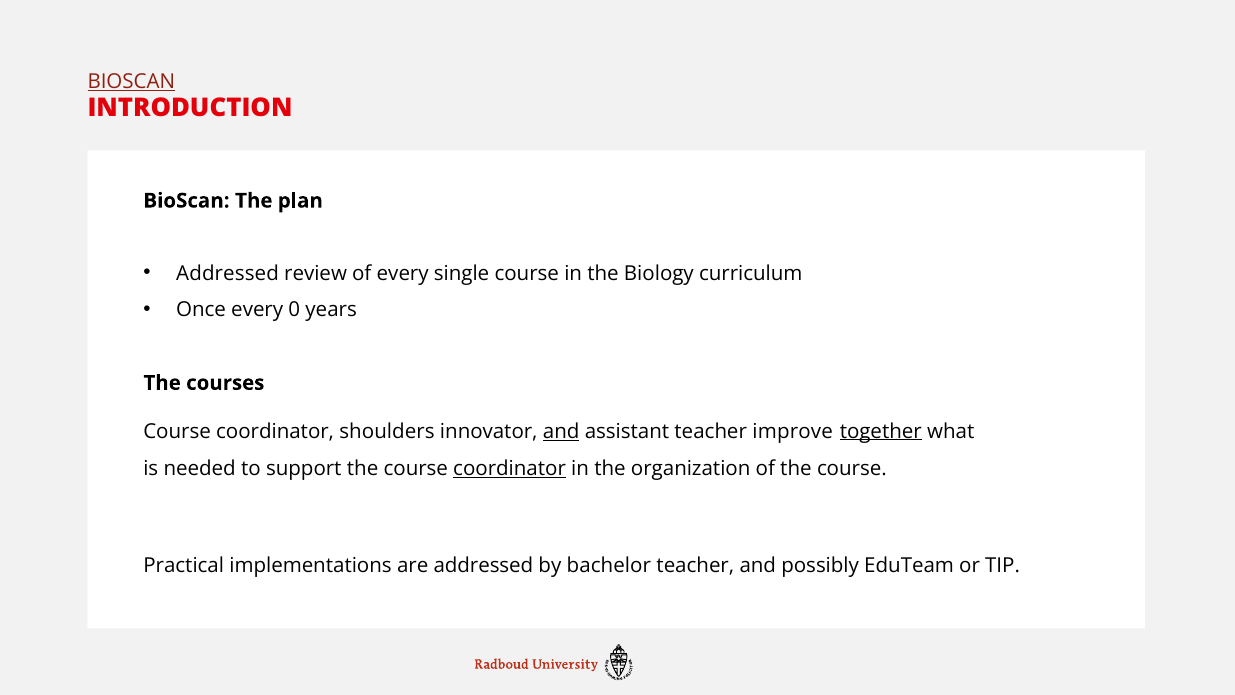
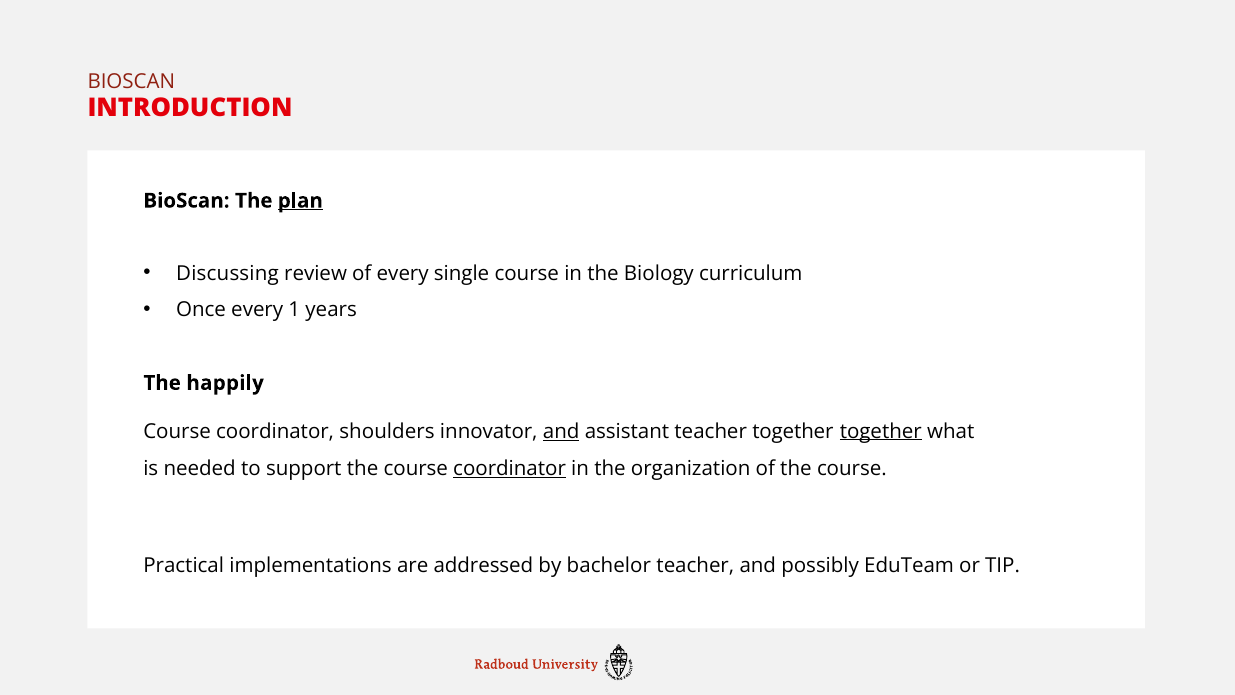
BIOSCAN underline: present -> none (131, 82)
plan underline: none -> present (300, 201)
Addressed: Addressed -> Discussing (228, 273)
0: 0 -> 1 (294, 310)
courses: courses -> happily (225, 383)
teacher improve: improve -> together (793, 431)
